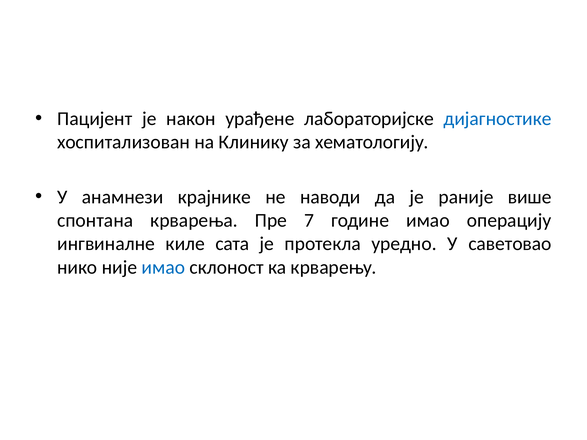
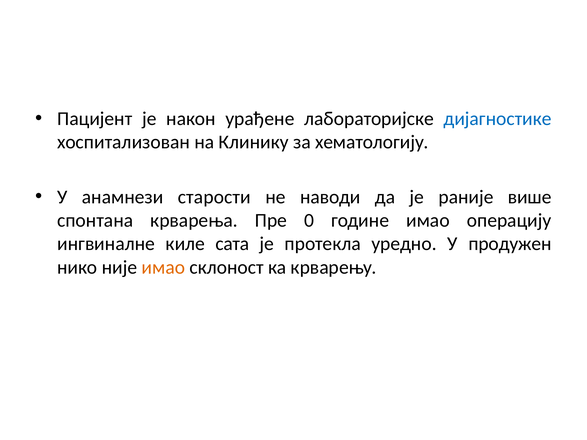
крајнике: крајнике -> старости (214, 197)
7: 7 -> 0 (309, 221)
саветовао: саветовао -> продужен (510, 244)
имао colour: blue -> orange (163, 267)
